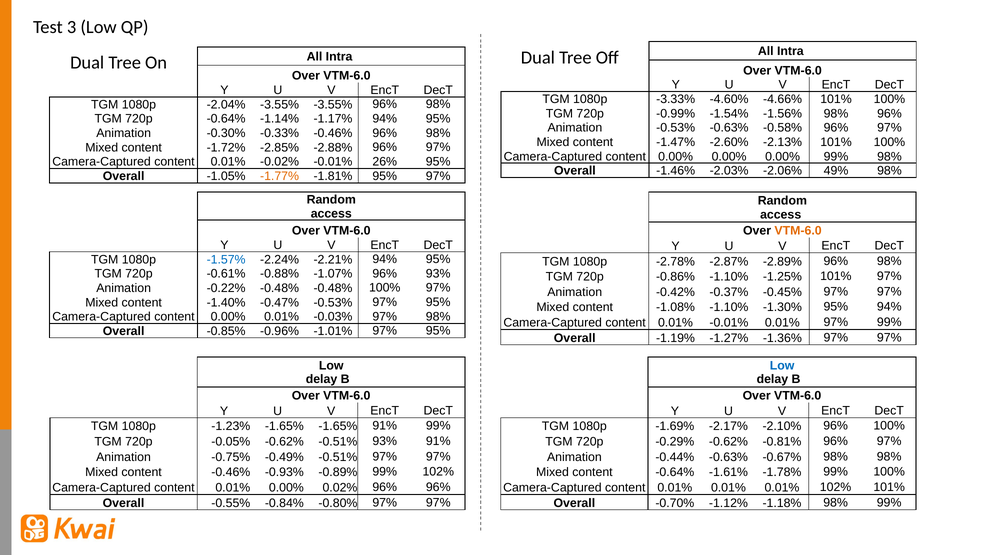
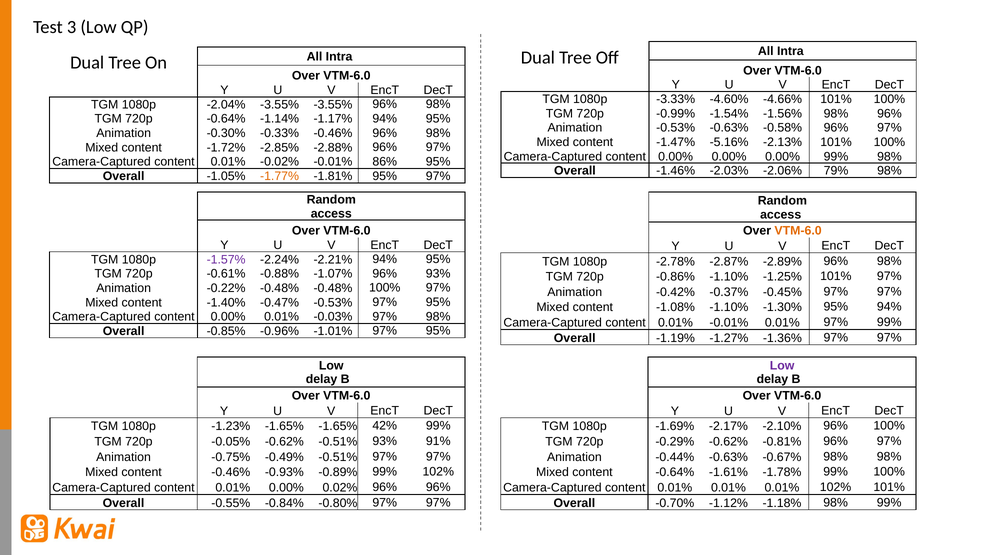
-2.60%: -2.60% -> -5.16% (729, 142)
26%: 26% -> 86% (385, 162)
49%: 49% -> 79% (836, 171)
-1.57% colour: blue -> purple (226, 260)
Low colour: blue -> purple (782, 366)
-1.65% 91%: 91% -> 42% (385, 426)
